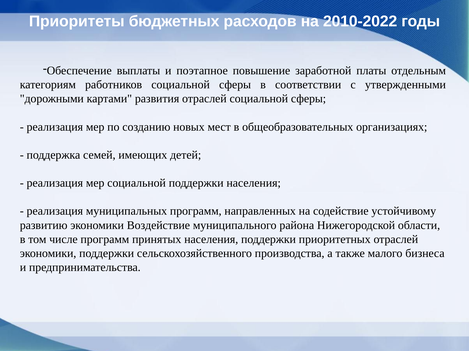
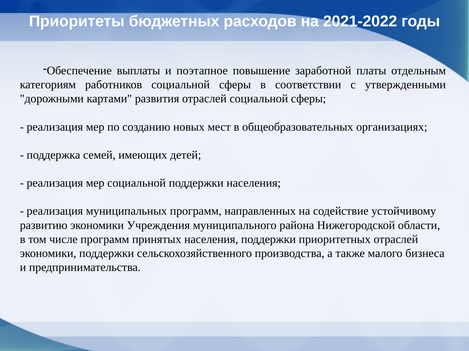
2010-2022: 2010-2022 -> 2021-2022 (360, 21)
Воздействие: Воздействие -> Учреждения (158, 226)
